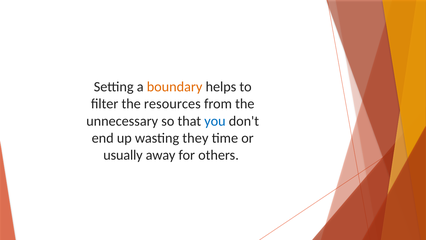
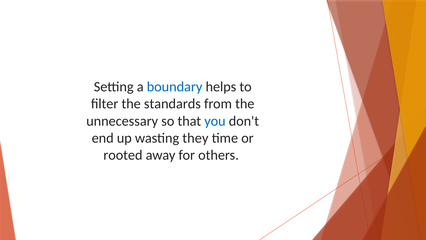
boundary colour: orange -> blue (175, 87)
resources: resources -> standards (172, 104)
usually: usually -> rooted (123, 155)
